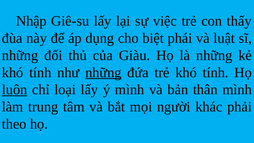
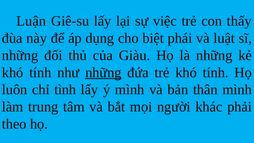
Nhập: Nhập -> Luận (31, 21)
luôn underline: present -> none (15, 90)
loại: loại -> tình (65, 90)
